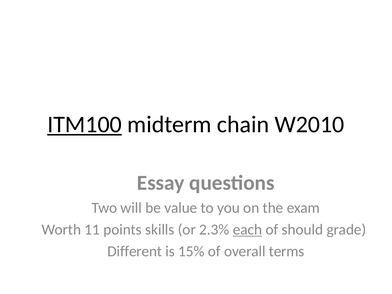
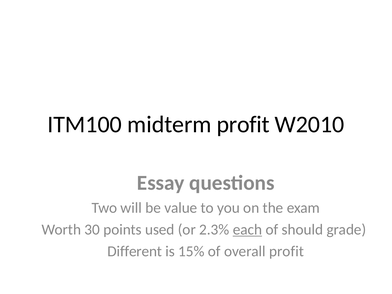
ITM100 underline: present -> none (85, 125)
midterm chain: chain -> profit (243, 125)
11: 11 -> 30 (92, 230)
skills: skills -> used (160, 230)
overall terms: terms -> profit (286, 251)
